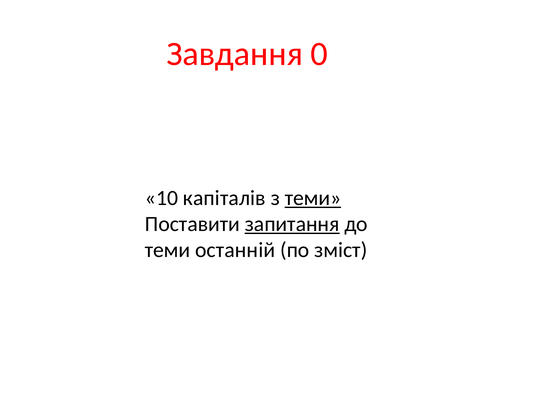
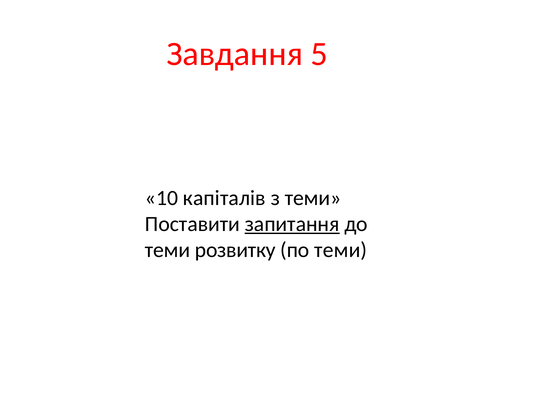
0: 0 -> 5 (319, 54)
теми underline: present -> none (313, 198)
останній: останній -> розвитку (235, 250)
по зміст: зміст -> теми (341, 250)
